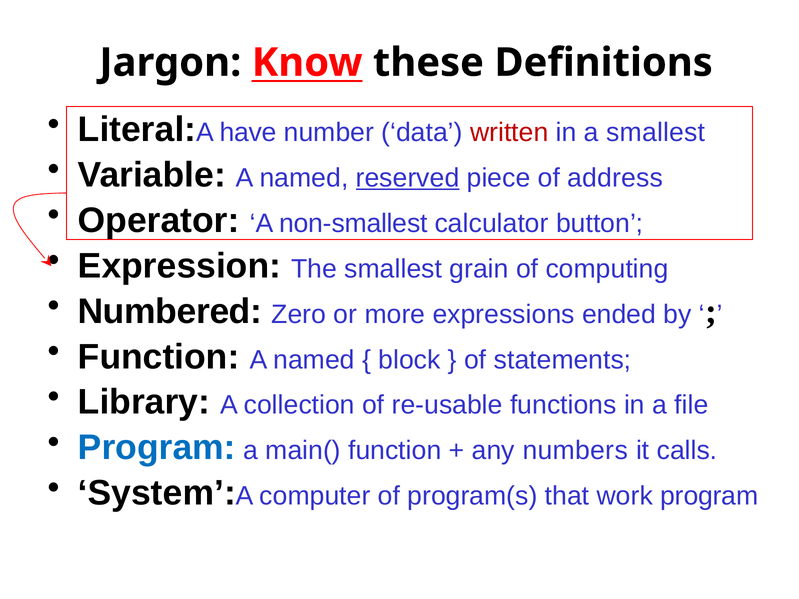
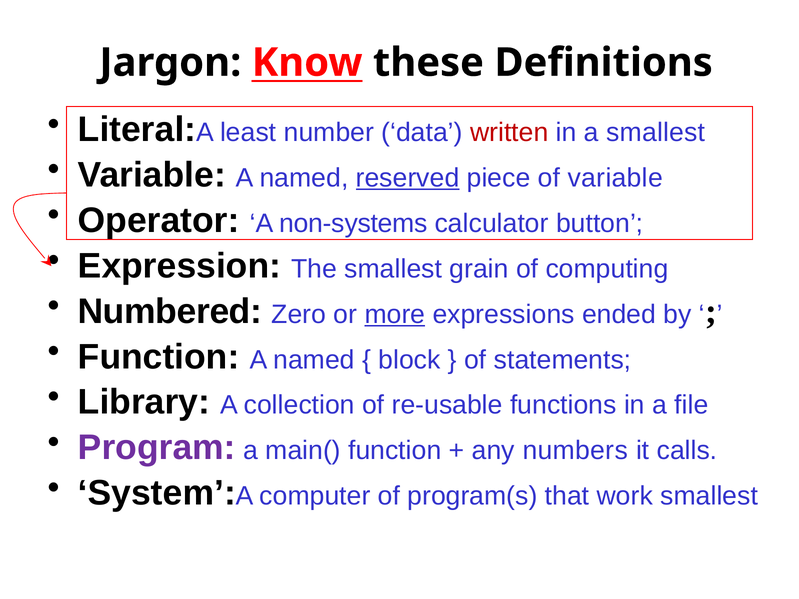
have: have -> least (248, 132)
of address: address -> variable (615, 178)
non-smallest: non-smallest -> non-systems (353, 223)
more underline: none -> present (395, 314)
Program colour: blue -> purple (157, 448)
work program: program -> smallest (709, 496)
